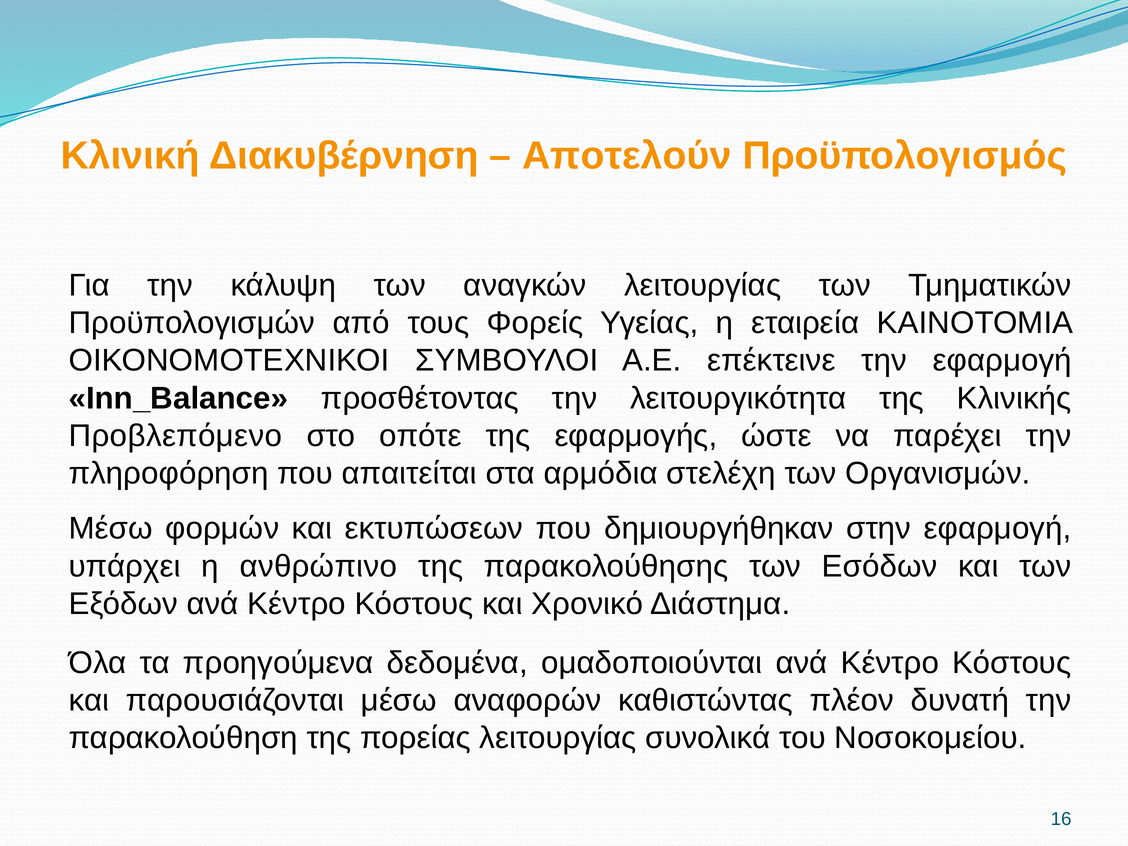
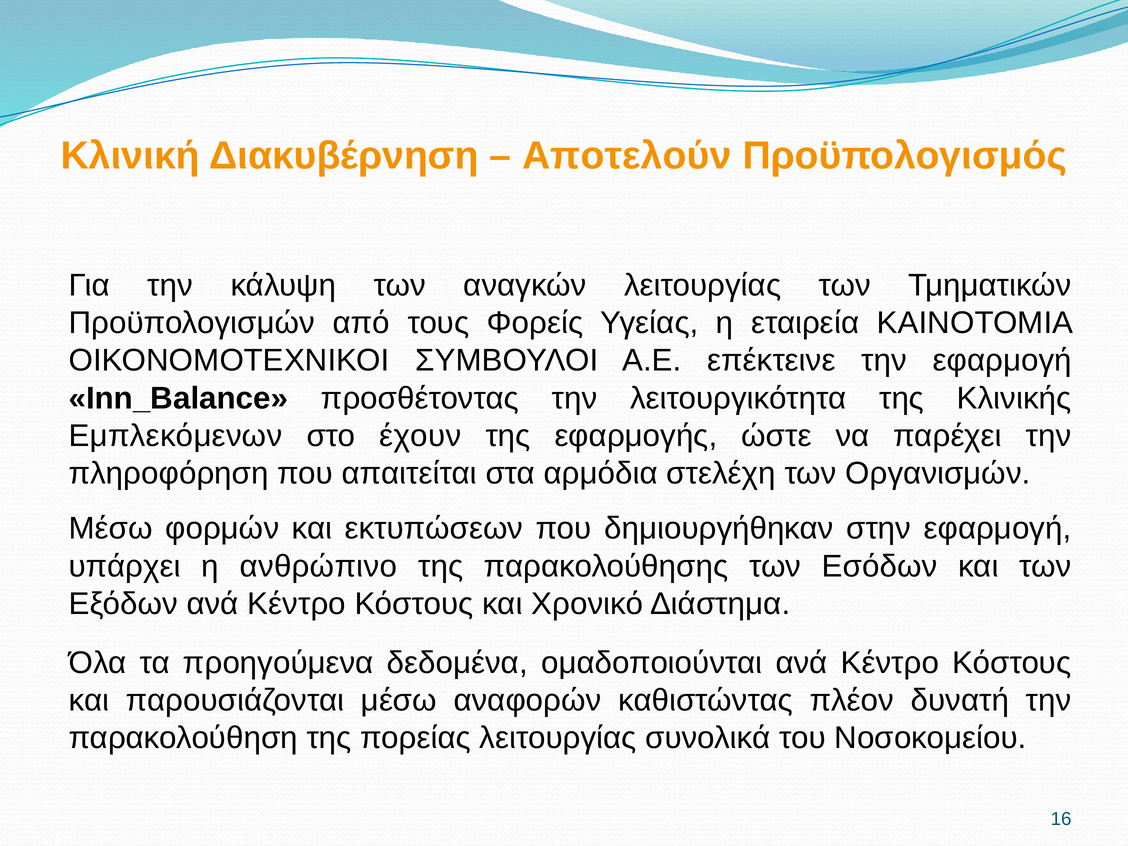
Προβλεπόμενο: Προβλεπόμενο -> Εμπλεκόμενων (176, 436)
οπότε: οπότε -> έχουν (420, 436)
